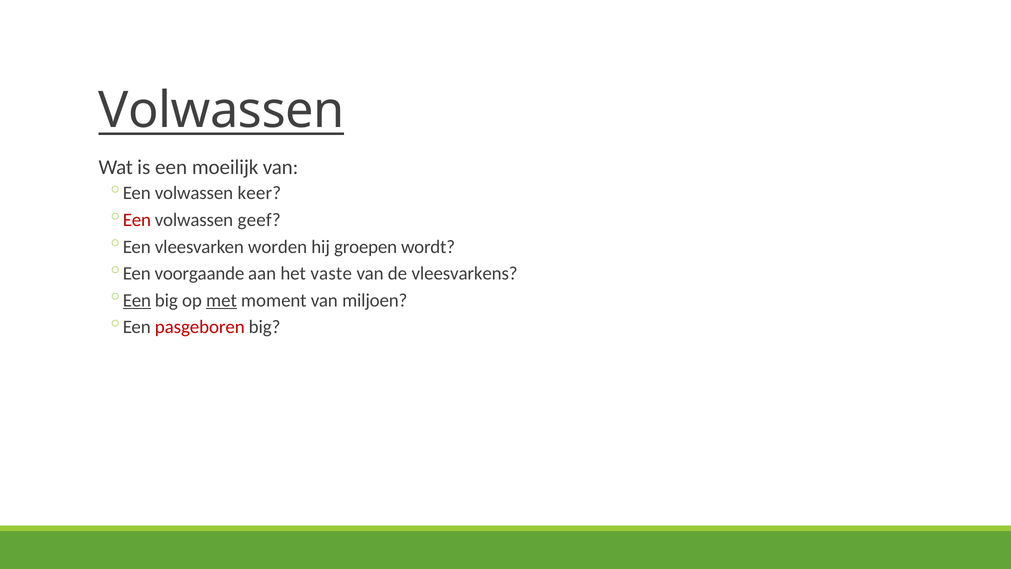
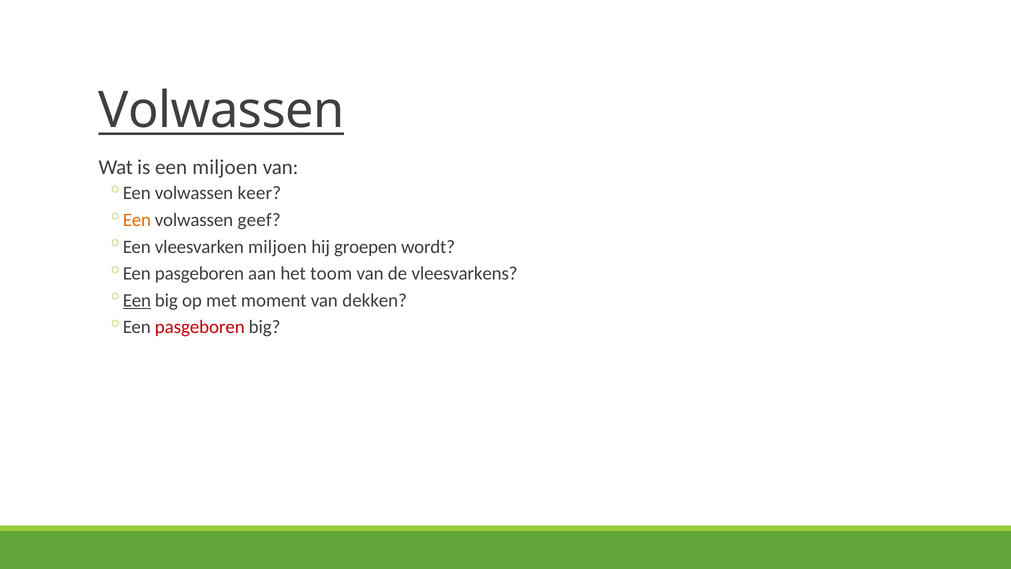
een moeilijk: moeilijk -> miljoen (225, 167)
Een colour: red -> orange (137, 220)
vleesvarken worden: worden -> miljoen (277, 247)
voorgaande: voorgaande -> pasgeboren (199, 273)
vaste: vaste -> toom (331, 273)
met underline: present -> none (221, 300)
miljoen: miljoen -> dekken (375, 300)
